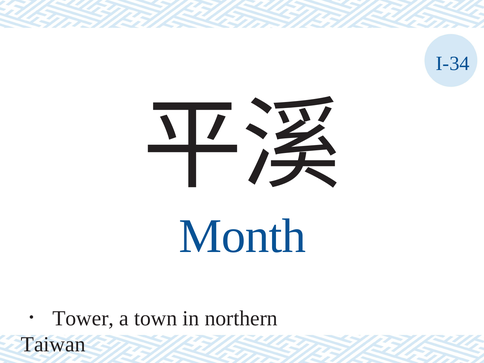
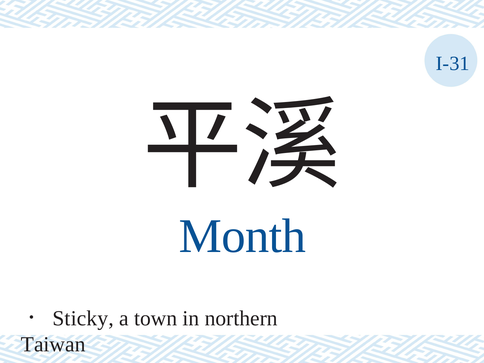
I-34: I-34 -> I-31 (453, 63)
Tower: Tower -> Sticky (83, 318)
